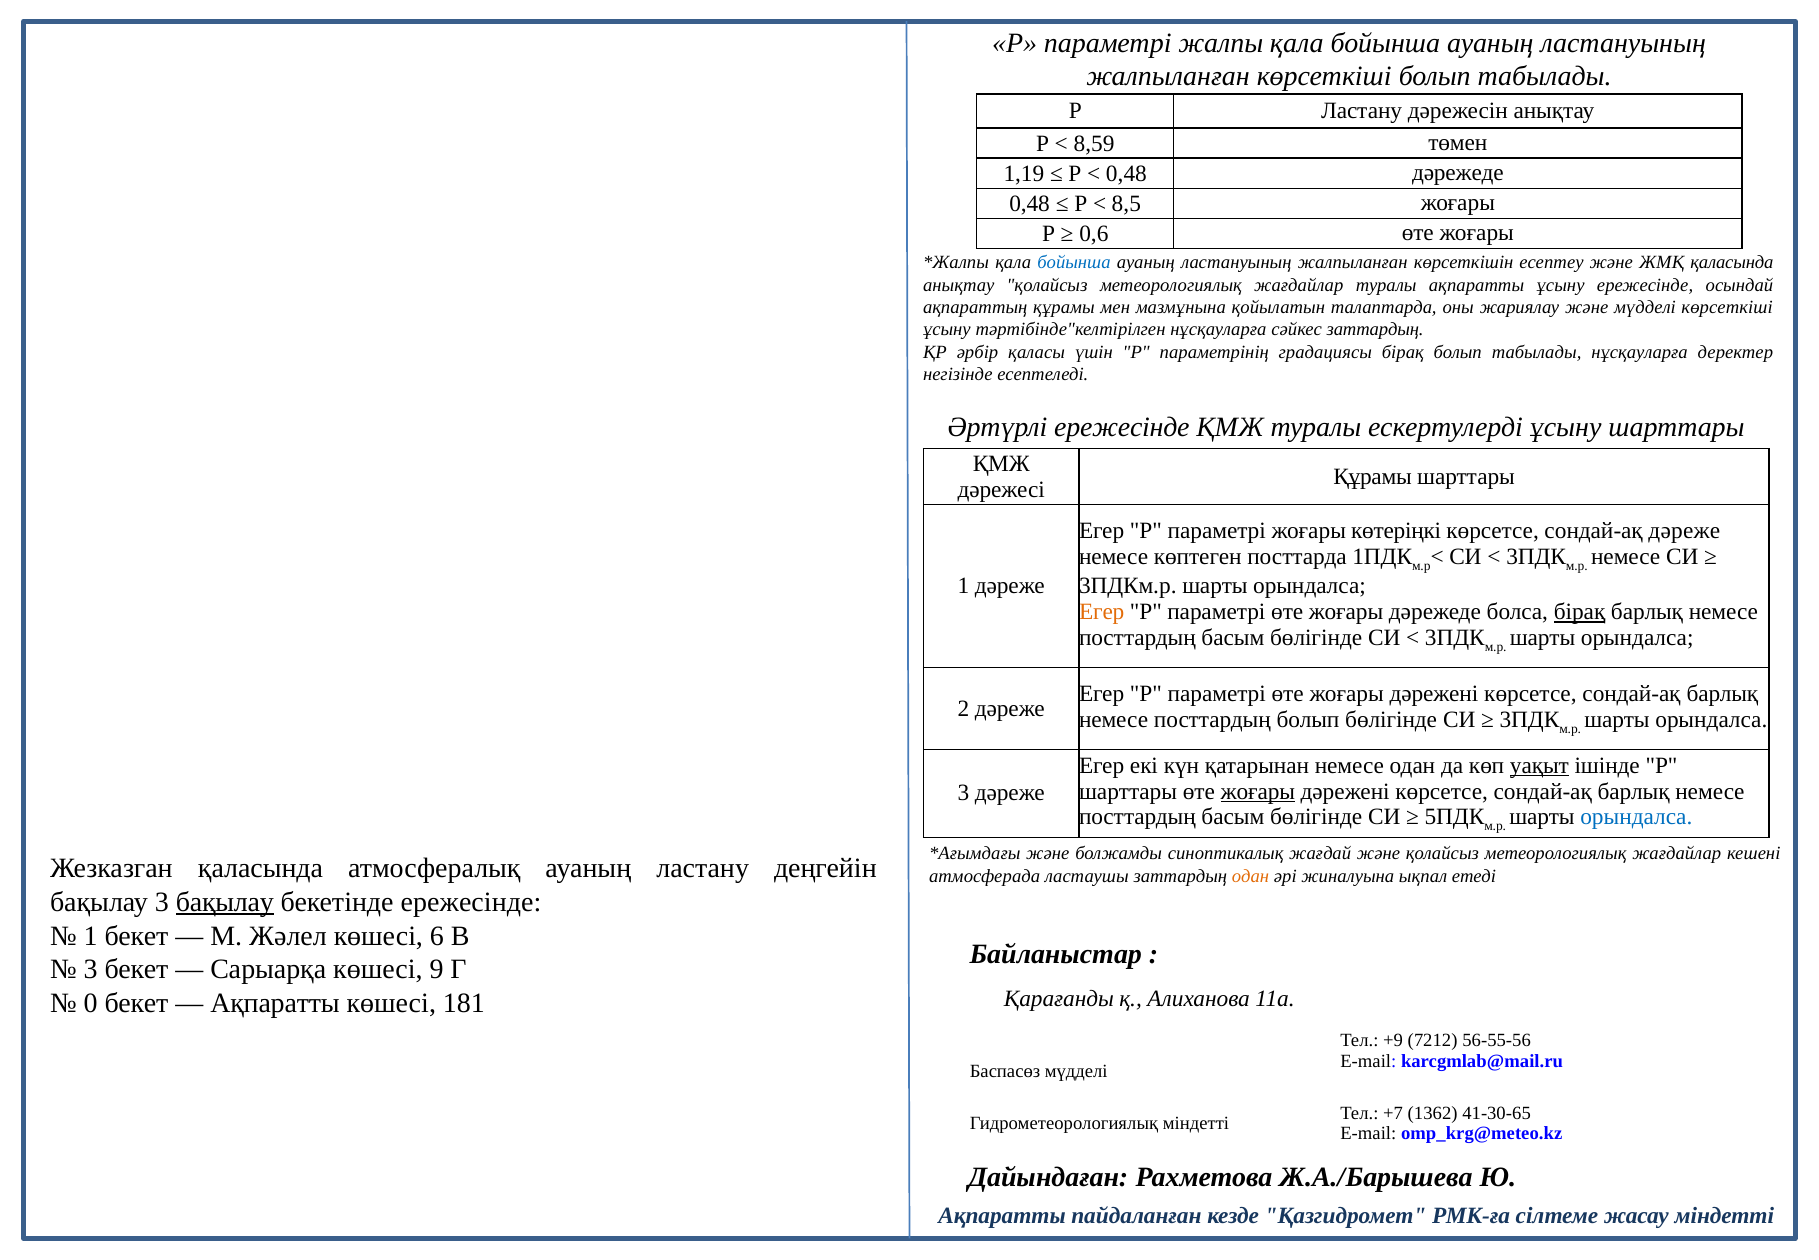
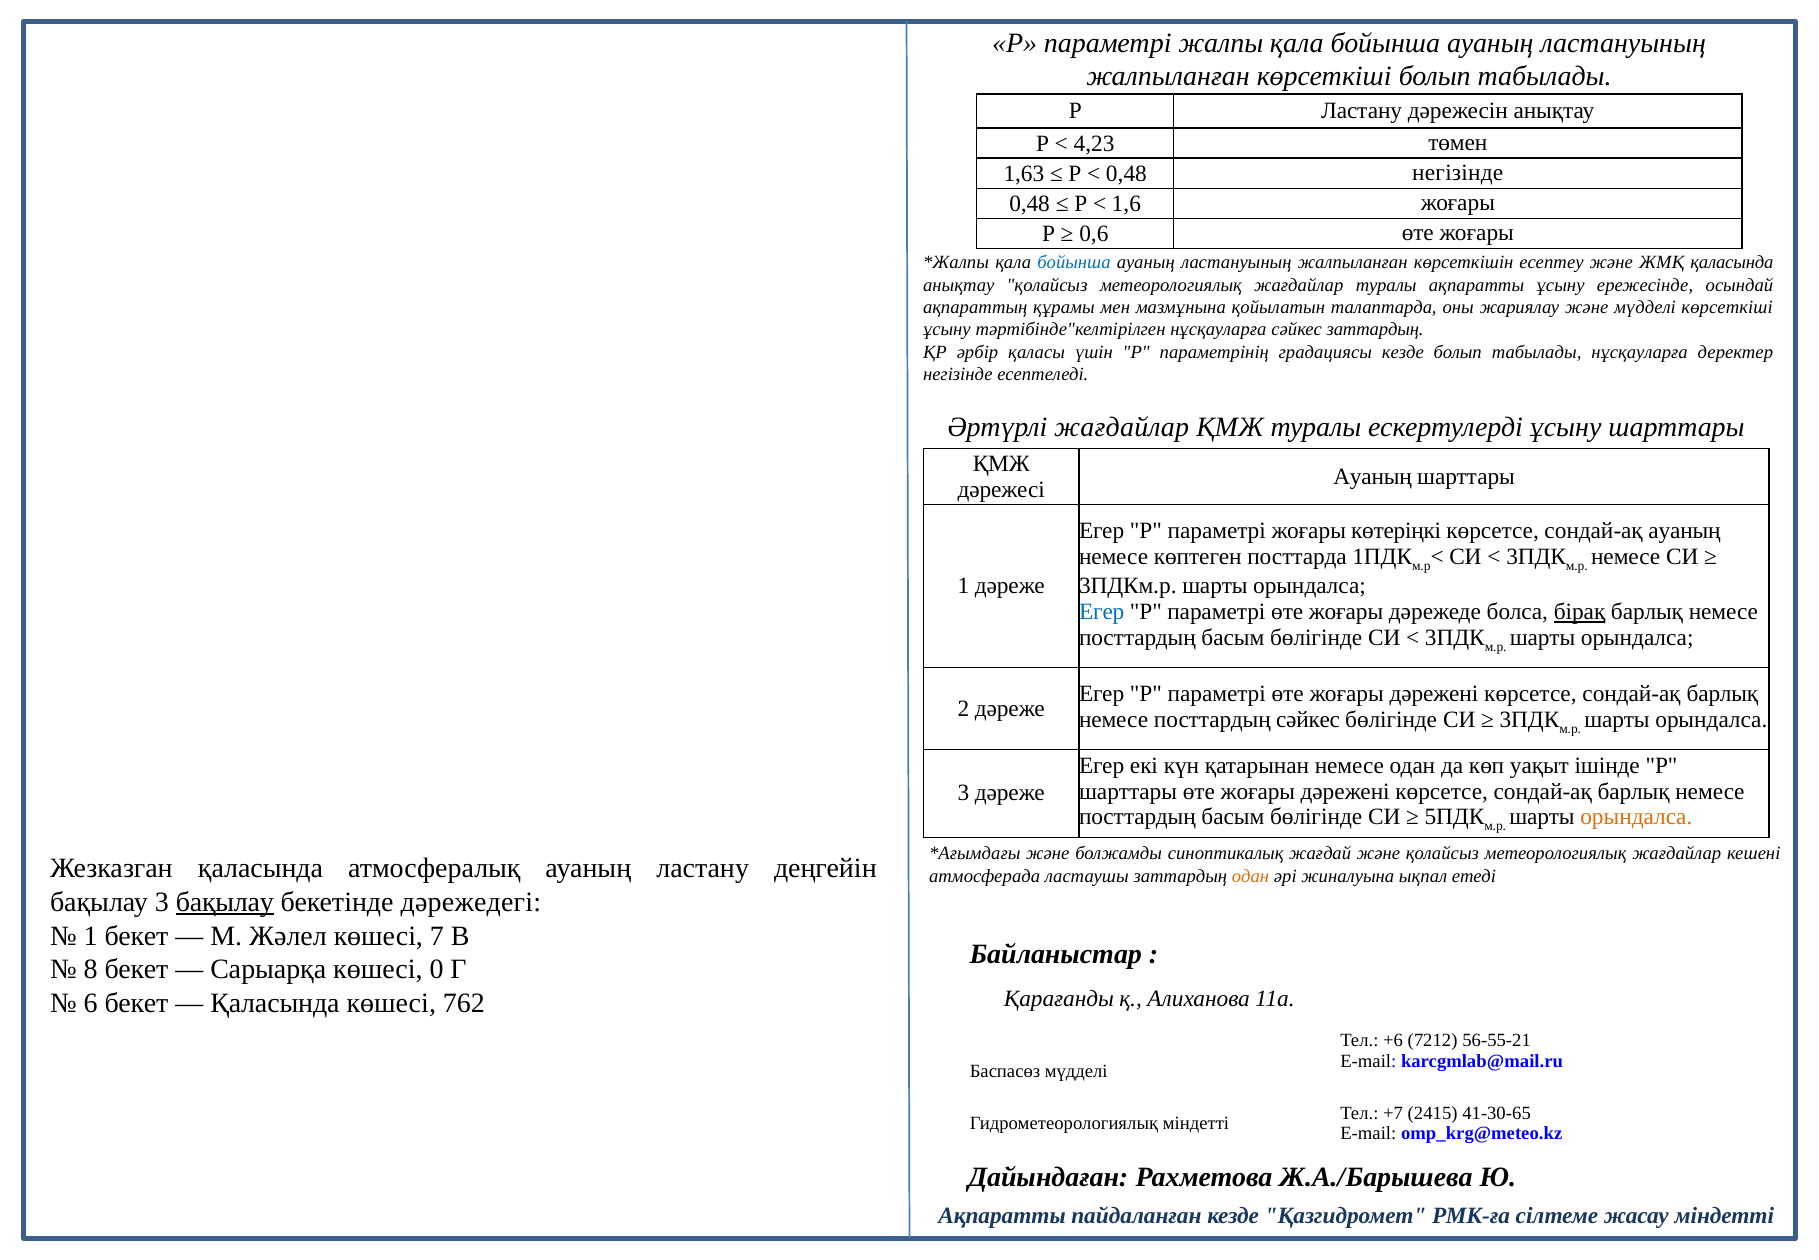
8,59: 8,59 -> 4,23 (1094, 144)
1,19: 1,19 -> 1,63 (1024, 174)
0,48 дәрежеде: дәрежеде -> негізінде (1458, 173)
8,5: 8,5 -> 1,6 (1126, 204)
градациясы бірақ: бірақ -> кезде (1403, 352)
Әртүрлі ережесінде: ережесінде -> жағдайлар (1122, 427)
Құрамы: Құрамы -> Ауаның (1373, 476)
сондай-ақ дәреже: дәреже -> ауаның (1685, 531)
Егер colour: orange -> blue (1102, 612)
посттардың болып: болып -> сәйкес (1308, 719)
уақыт underline: present -> none (1539, 765)
жоғары underline: present -> none (1258, 791)
орындалса colour: blue -> orange (1636, 817)
бекетінде ережесінде: ережесінде -> дәрежедегі (471, 902)
6: 6 -> 7 (437, 935)
3: 3 -> 8 (91, 969)
9: 9 -> 0 (437, 969)
0: 0 -> 6 (91, 1002)
Ақпаратты: Ақпаратты -> Қаласында (275, 1002)
181: 181 -> 762 (464, 1002)
+9: +9 -> +6 (1393, 1040)
56-55-56: 56-55-56 -> 56-55-21 (1497, 1040)
1362: 1362 -> 2415 (1433, 1112)
